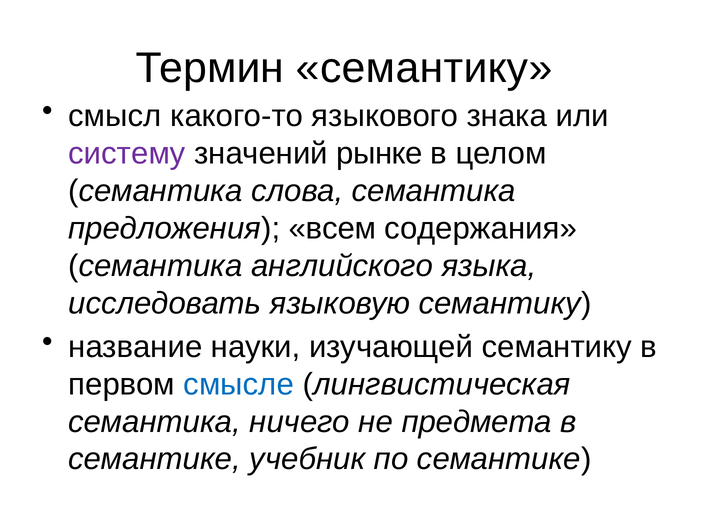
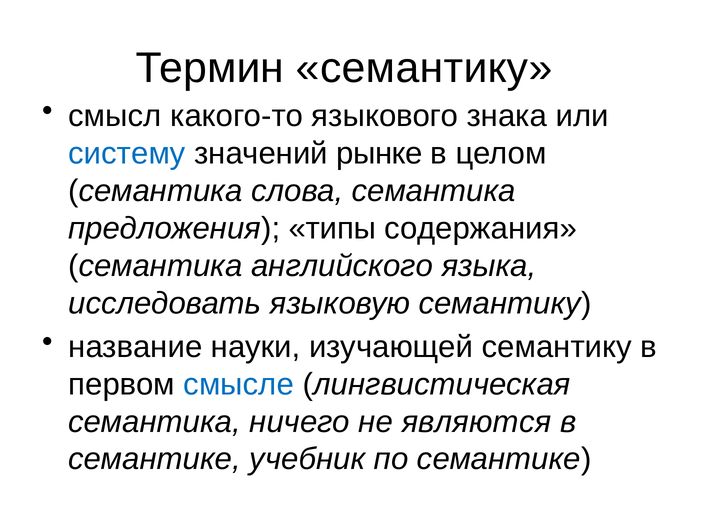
систему colour: purple -> blue (127, 154)
всем: всем -> типы (332, 228)
предмета: предмета -> являются (476, 422)
